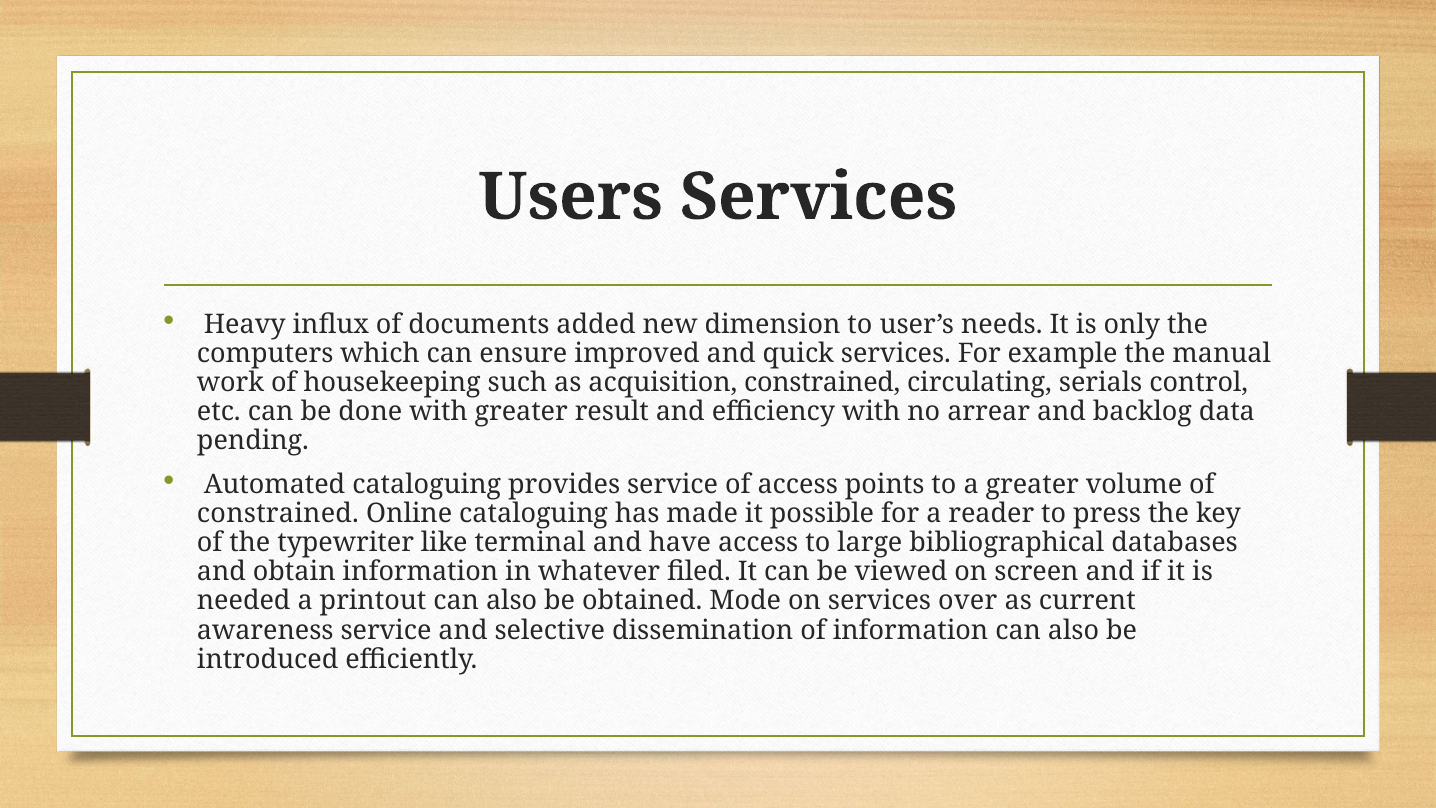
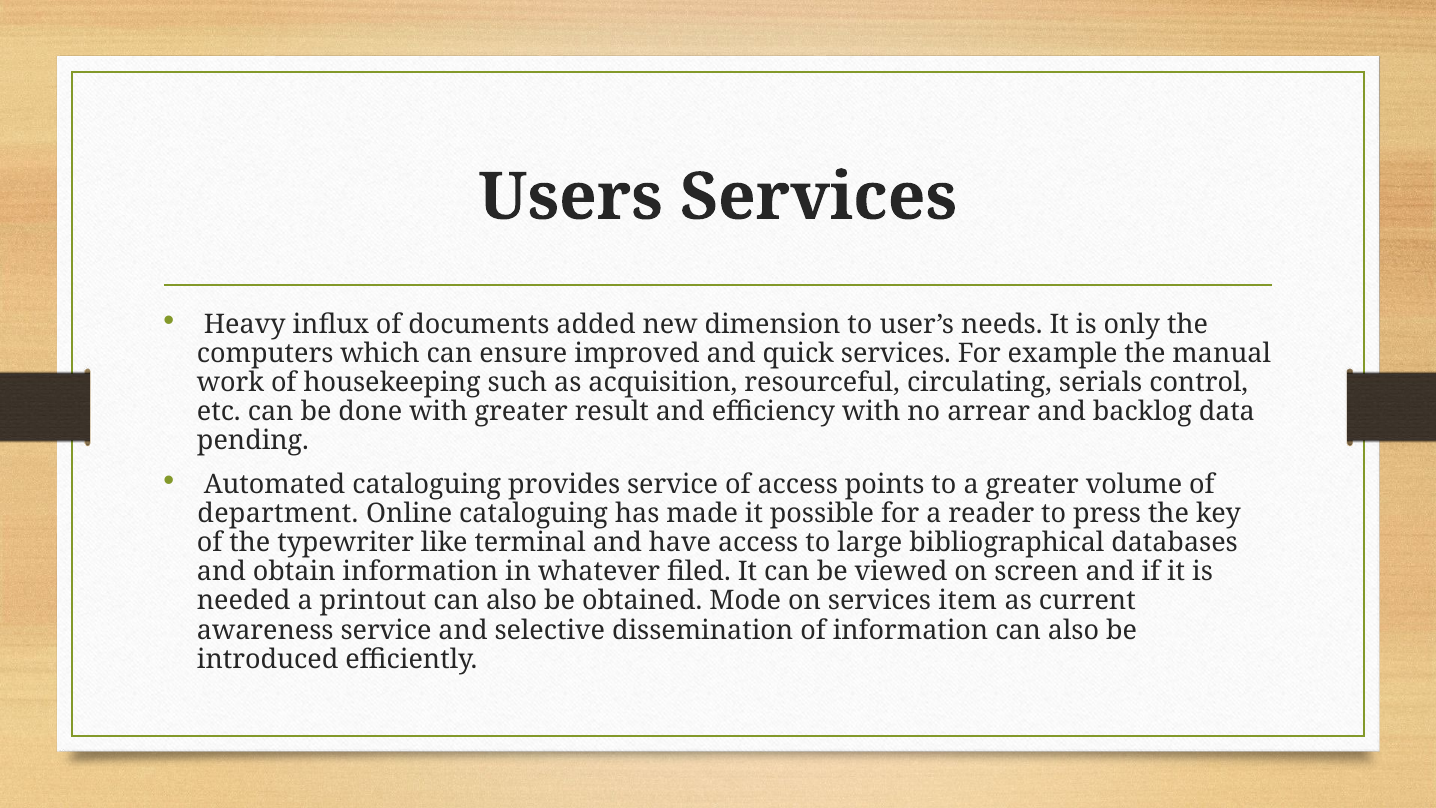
acquisition constrained: constrained -> resourceful (822, 383)
constrained: constrained -> department (278, 514)
over: over -> item (968, 601)
